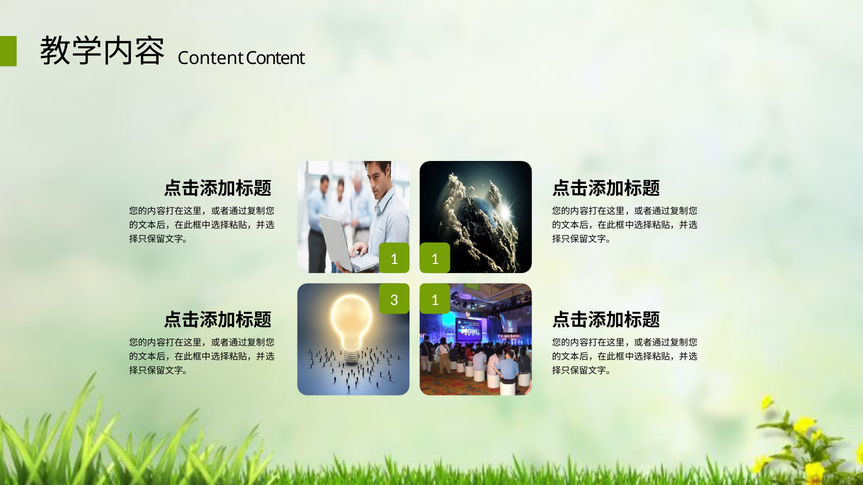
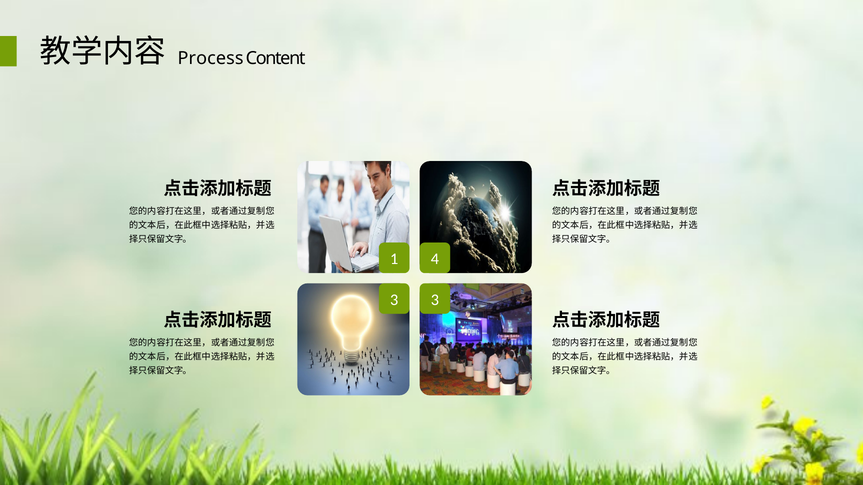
Content: Content -> Process (211, 58)
1 1: 1 -> 4 (435, 259)
3 1: 1 -> 3 (435, 300)
